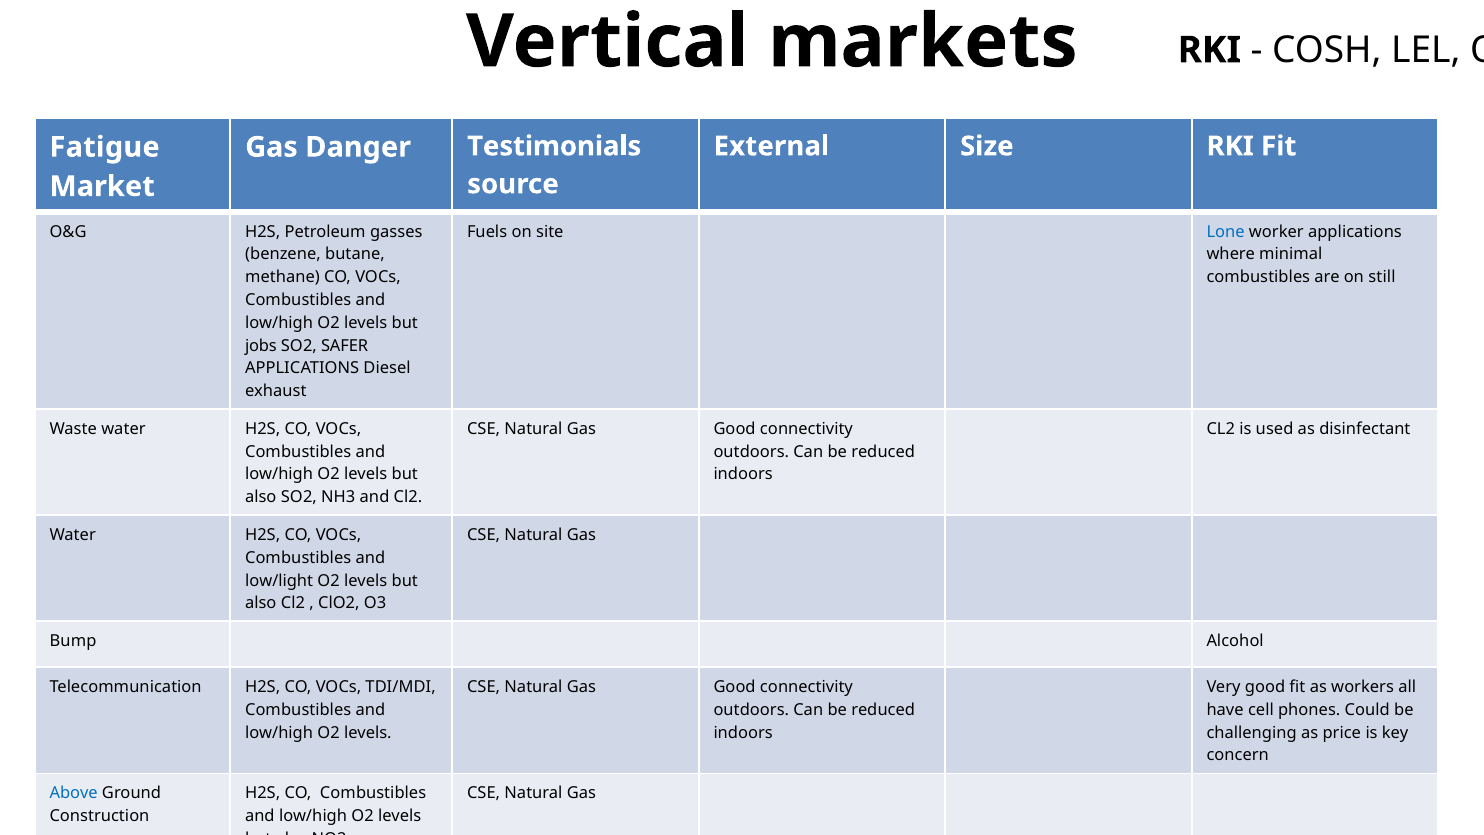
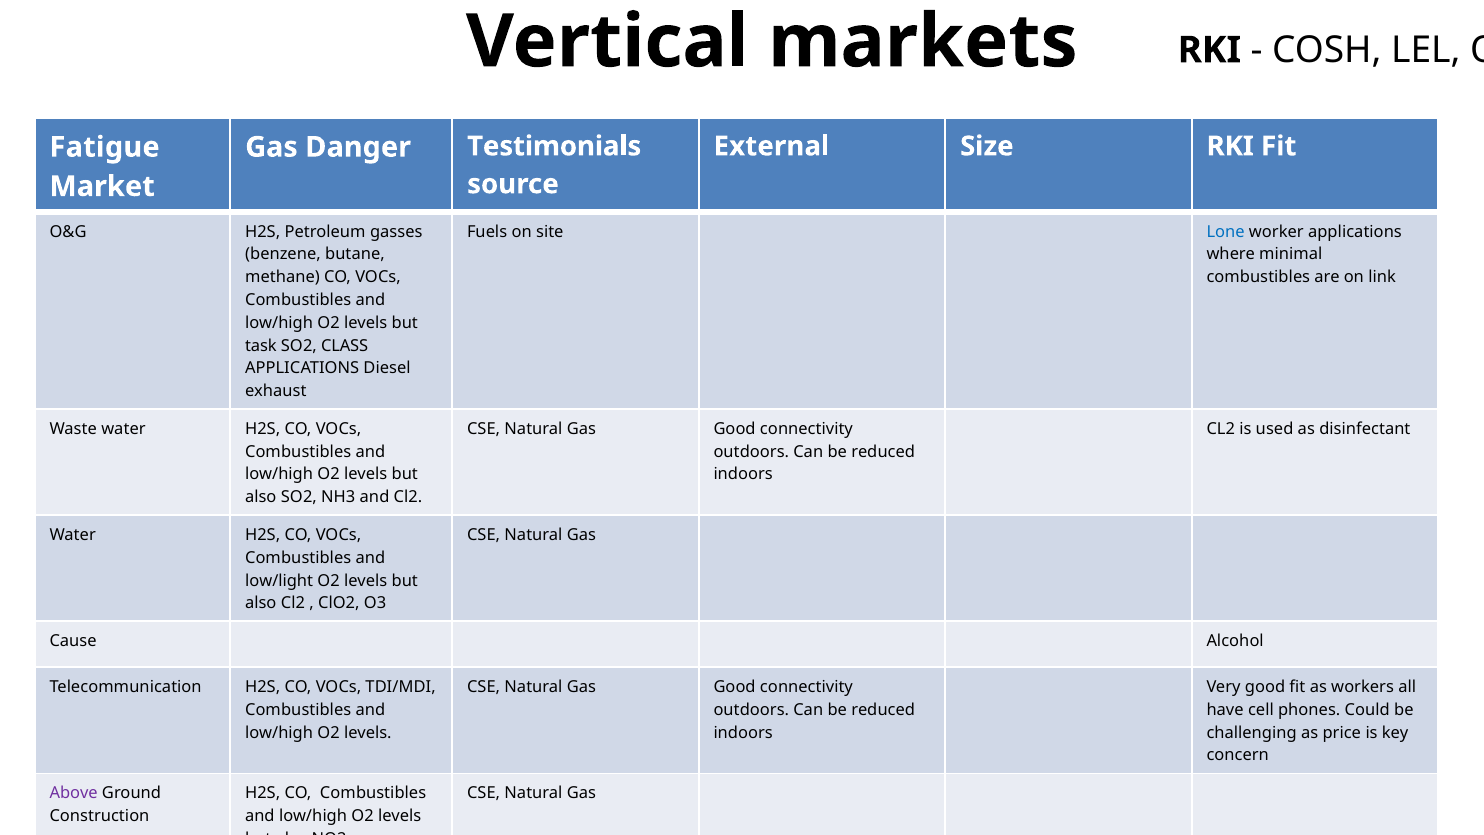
still: still -> link (1382, 277)
jobs: jobs -> task (261, 346)
SAFER: SAFER -> CLASS (345, 346)
Bump: Bump -> Cause (73, 641)
Above colour: blue -> purple (74, 793)
